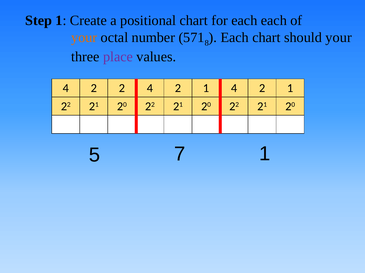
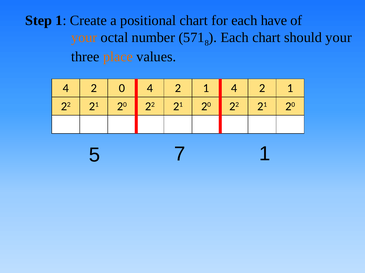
each each: each -> have (274, 20)
place colour: purple -> orange (118, 57)
2 2: 2 -> 0 (122, 88)
